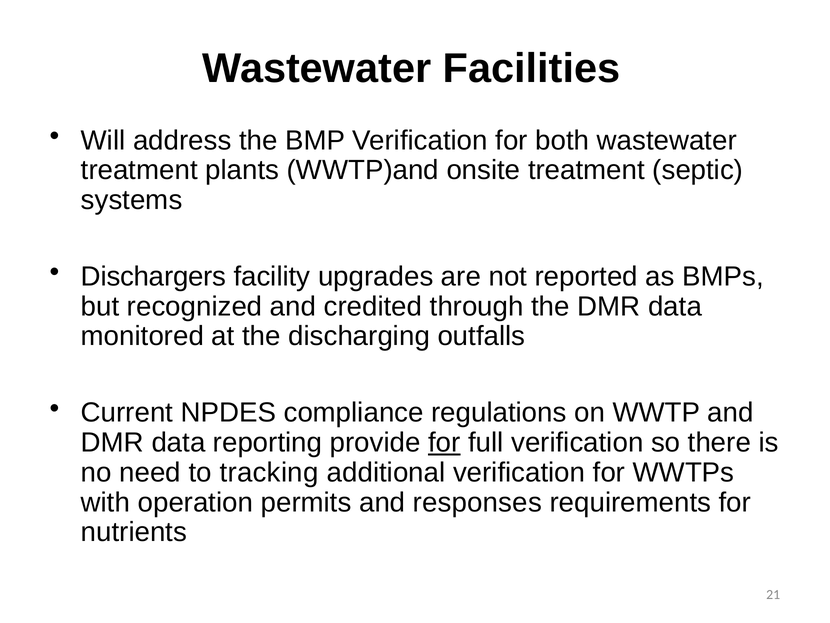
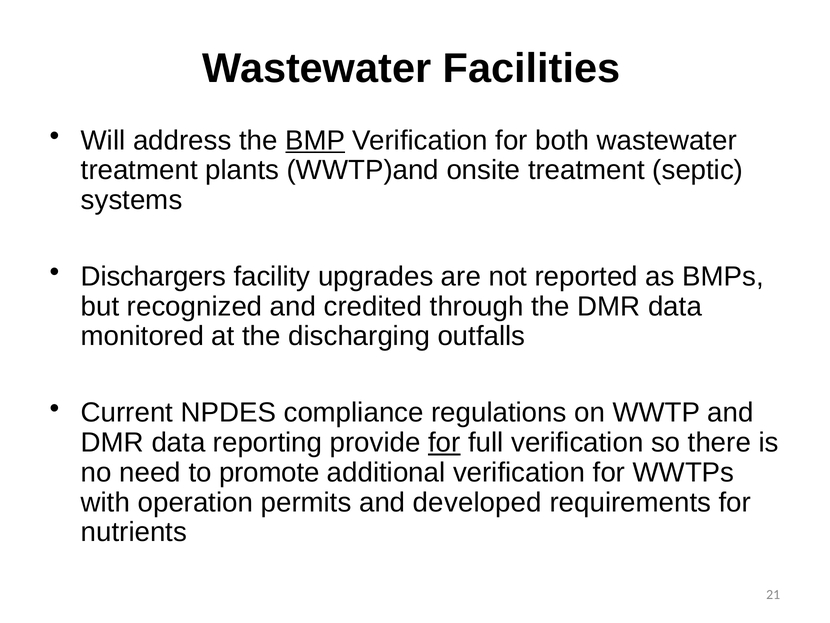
BMP underline: none -> present (315, 140)
tracking: tracking -> promote (269, 472)
responses: responses -> developed (477, 502)
